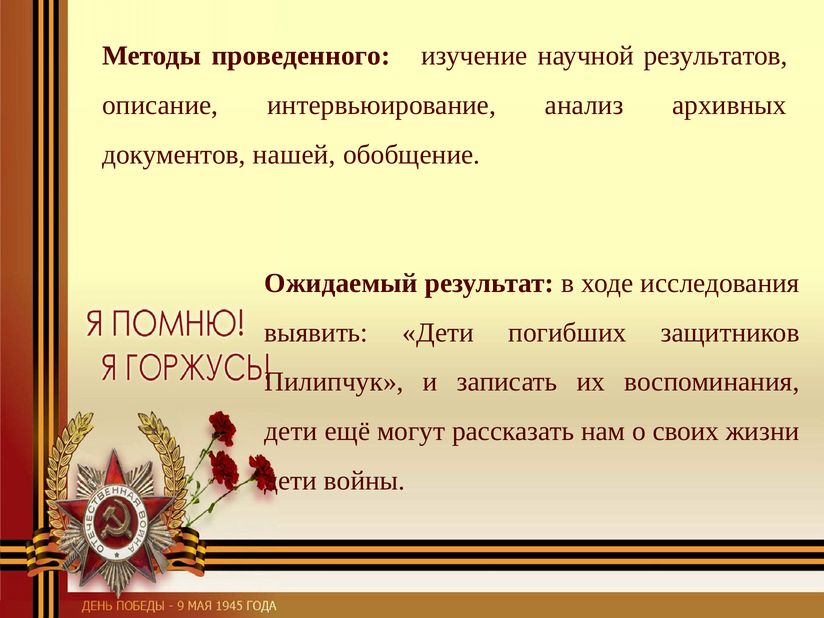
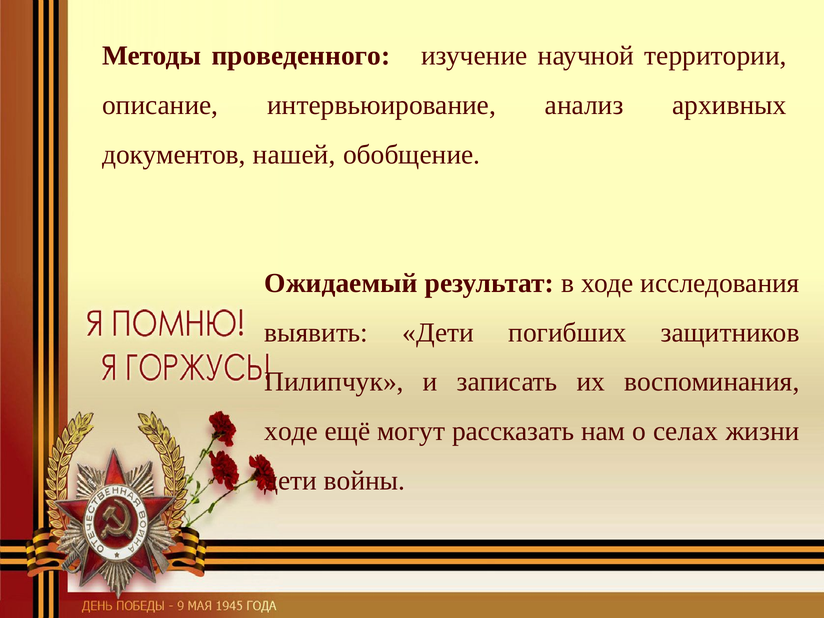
результатов: результатов -> территории (716, 56)
дети: дети -> ходе (291, 431)
своих: своих -> селах (686, 431)
